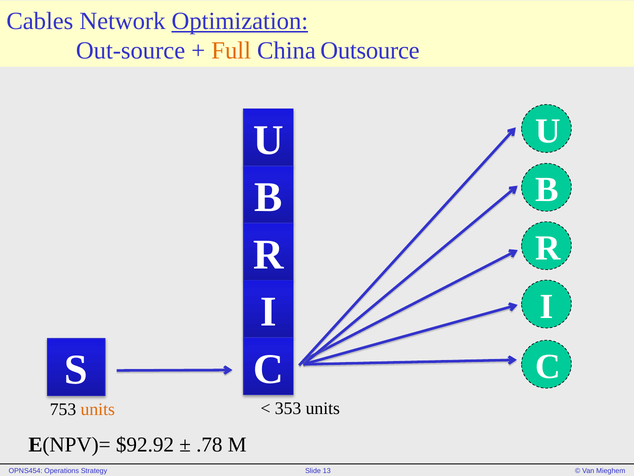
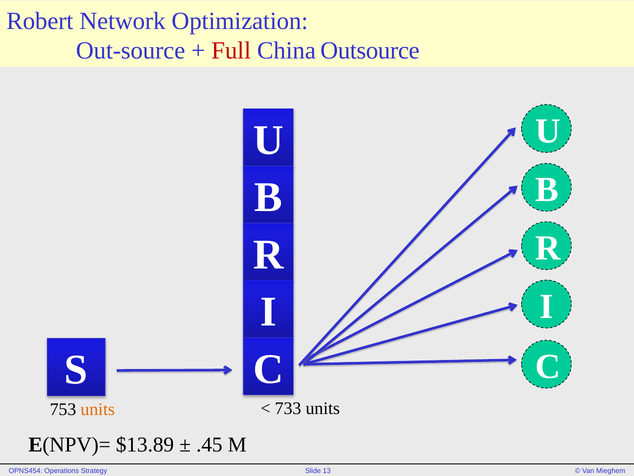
Cables: Cables -> Robert (40, 21)
Optimization underline: present -> none (240, 21)
Full colour: orange -> red (231, 51)
353: 353 -> 733 (288, 408)
$92.92: $92.92 -> $13.89 (145, 444)
.78: .78 -> .45 (209, 444)
